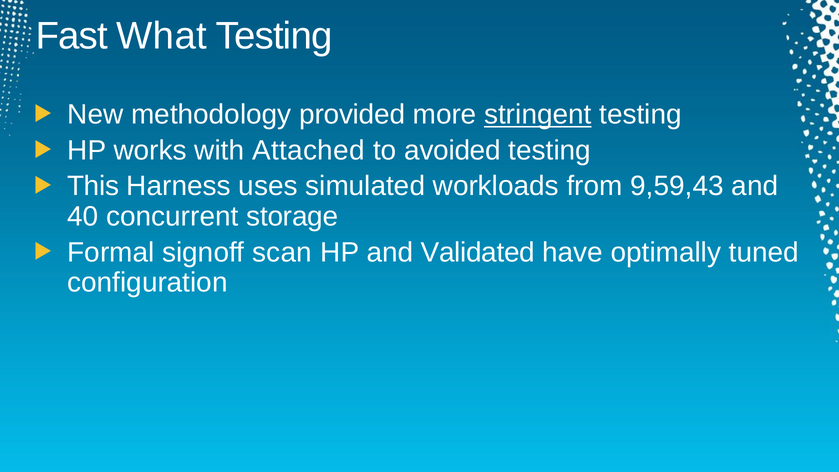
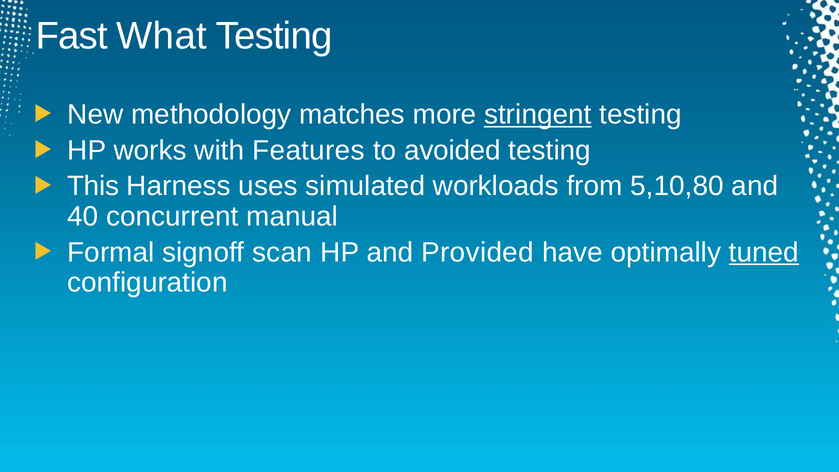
provided: provided -> matches (352, 115)
Attached: Attached -> Features (308, 150)
9,59,43: 9,59,43 -> 5,10,80 (677, 186)
storage: storage -> manual (292, 217)
Validated: Validated -> Provided (478, 252)
tuned underline: none -> present (764, 252)
